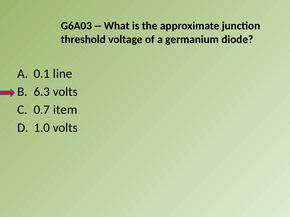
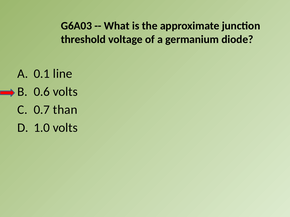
6.3: 6.3 -> 0.6 (42, 92)
item: item -> than (65, 110)
